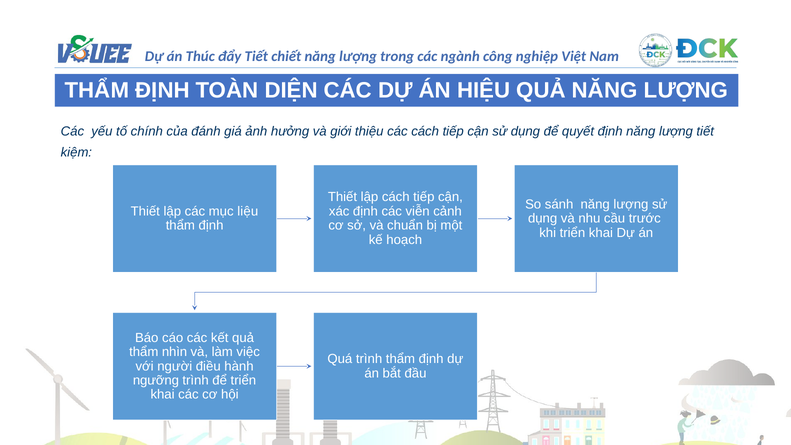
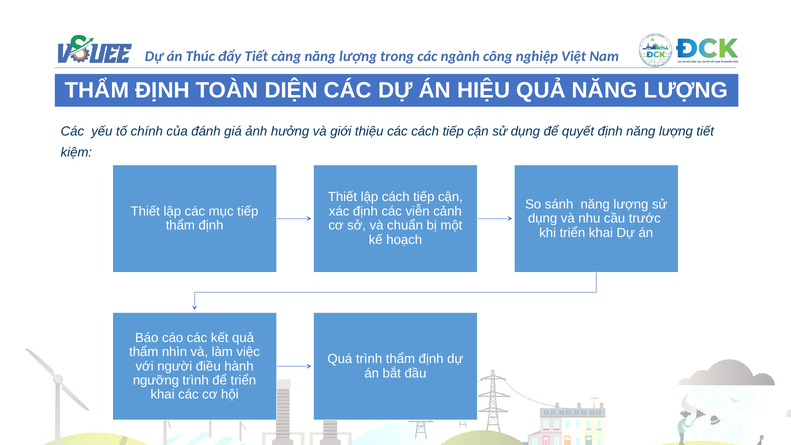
chiết: chiết -> càng (286, 56)
mục liệu: liệu -> tiếp (248, 211)
